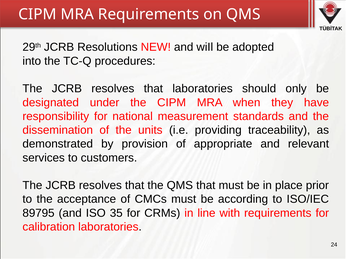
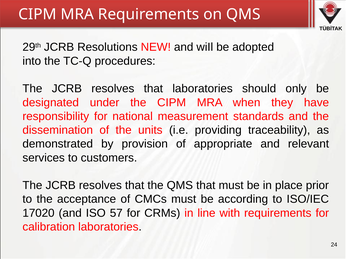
89795: 89795 -> 17020 (39, 213)
35: 35 -> 57 (116, 213)
